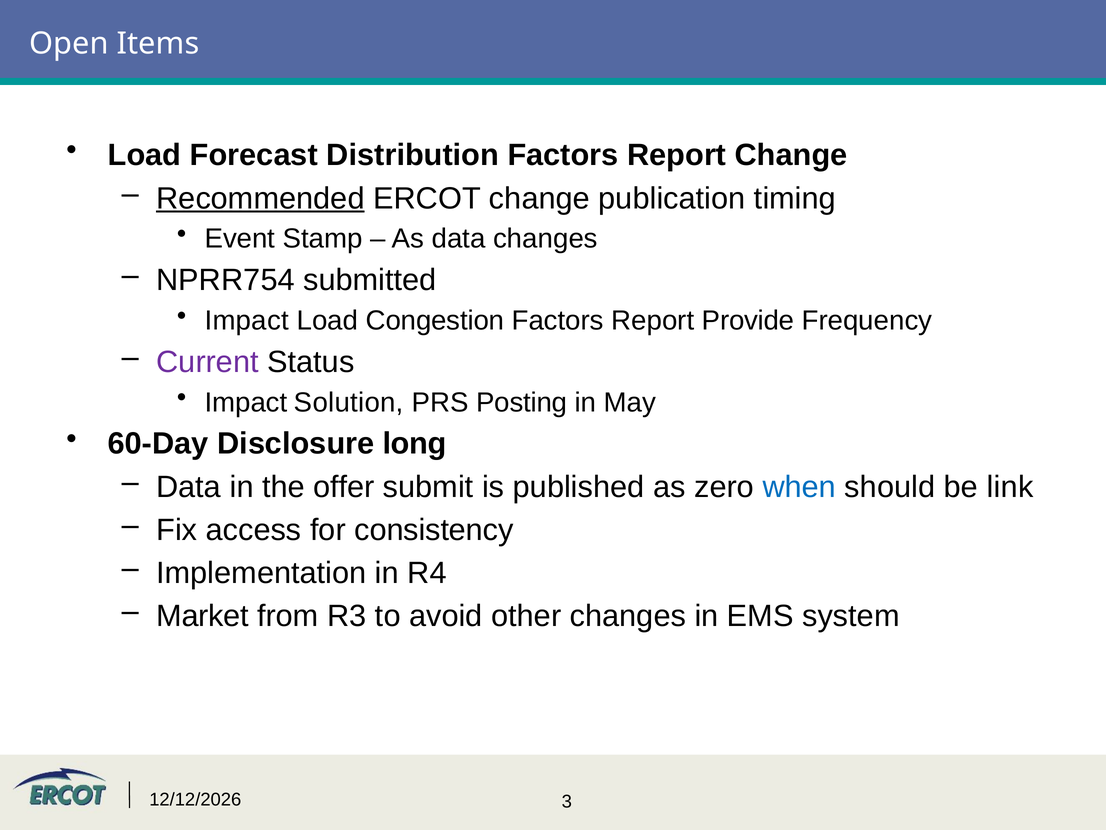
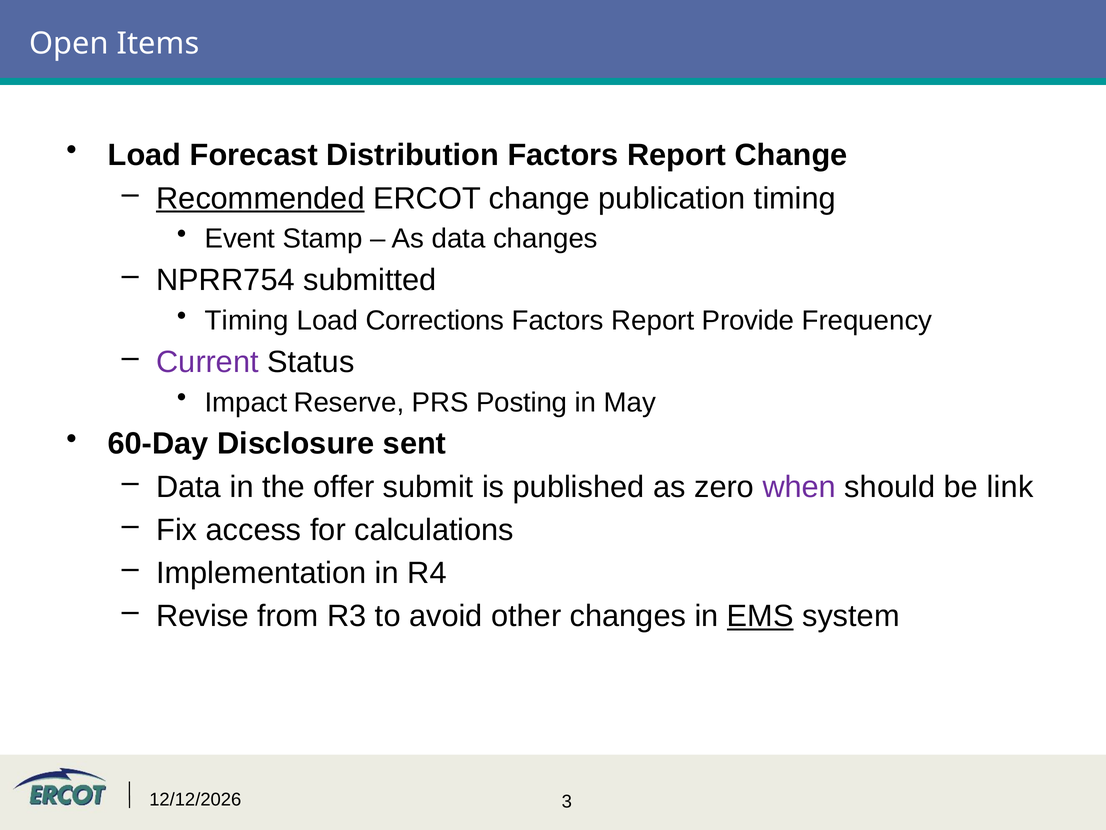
Impact: Impact -> Timing (247, 320)
Congestion: Congestion -> Corrections (435, 320)
Solution: Solution -> Reserve (349, 402)
long: long -> sent (415, 444)
when colour: blue -> purple (799, 487)
consistency: consistency -> calculations (434, 530)
Market: Market -> Revise (203, 616)
EMS underline: none -> present (760, 616)
